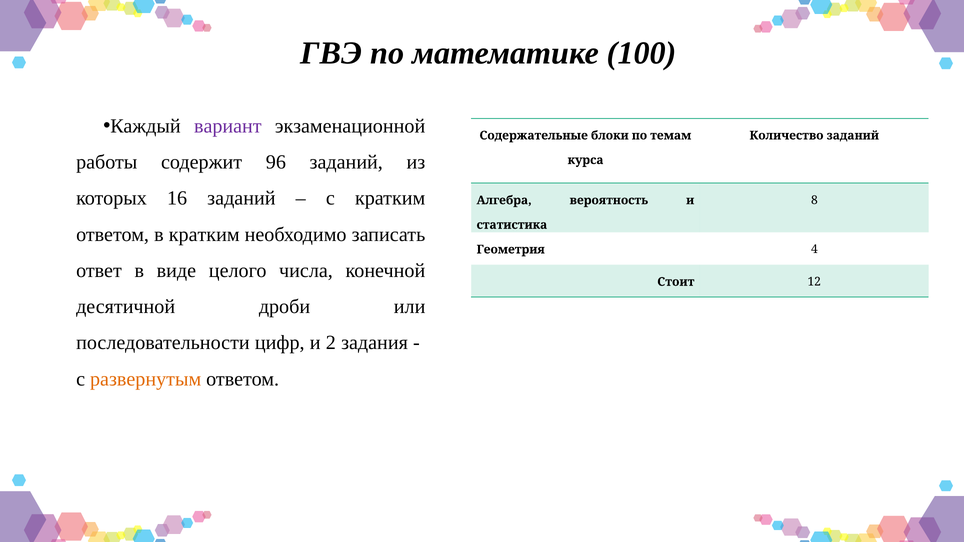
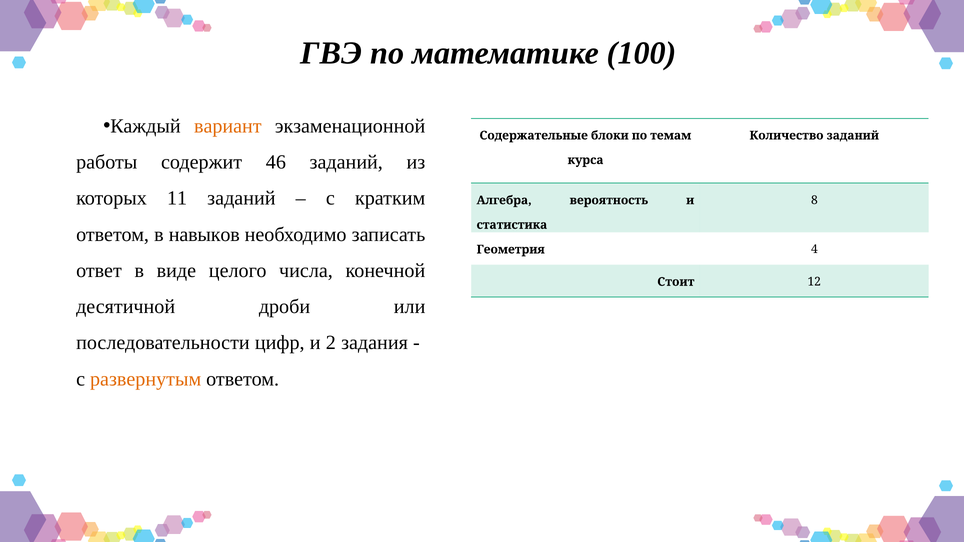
вариант colour: purple -> orange (228, 126)
96: 96 -> 46 (276, 162)
16: 16 -> 11 (177, 198)
в кратким: кратким -> навыков (204, 235)
